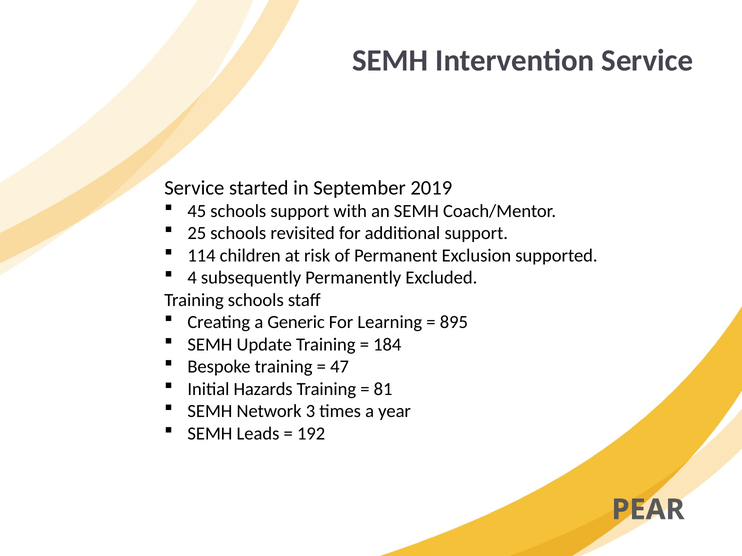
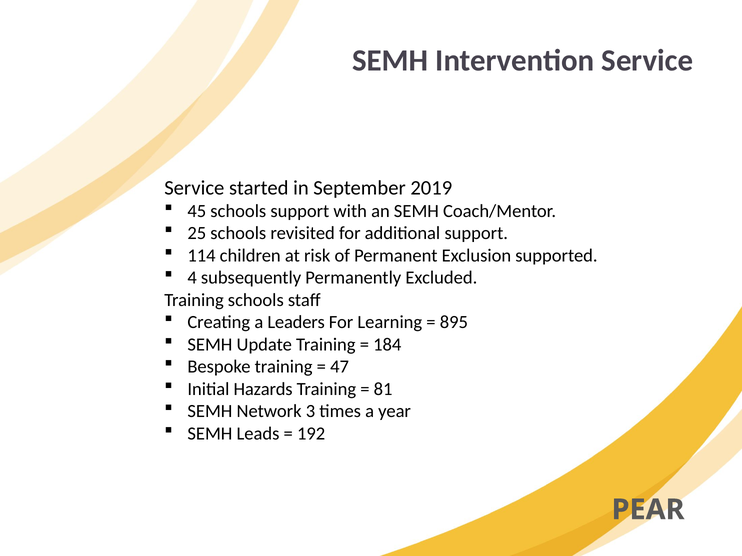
Generic: Generic -> Leaders (296, 323)
